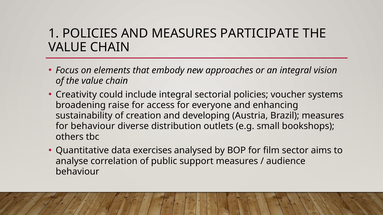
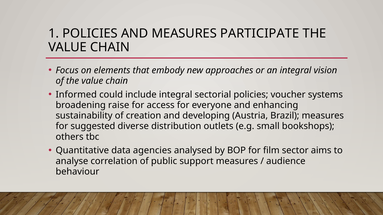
Creativity: Creativity -> Informed (76, 95)
for behaviour: behaviour -> suggested (93, 126)
exercises: exercises -> agencies (152, 151)
